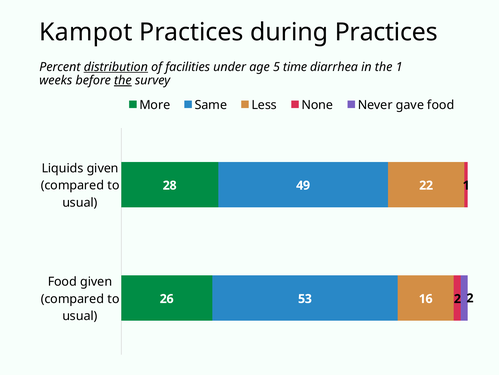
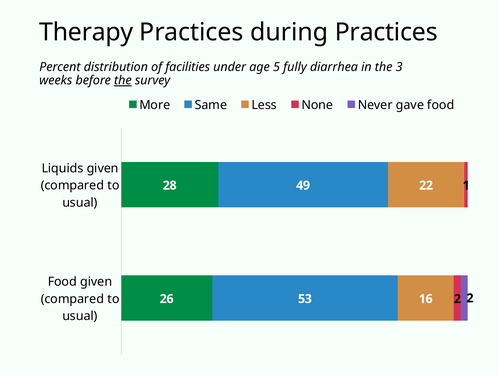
Kampot: Kampot -> Therapy (86, 32)
distribution underline: present -> none (116, 67)
time: time -> fully (295, 67)
the 1: 1 -> 3 (399, 67)
